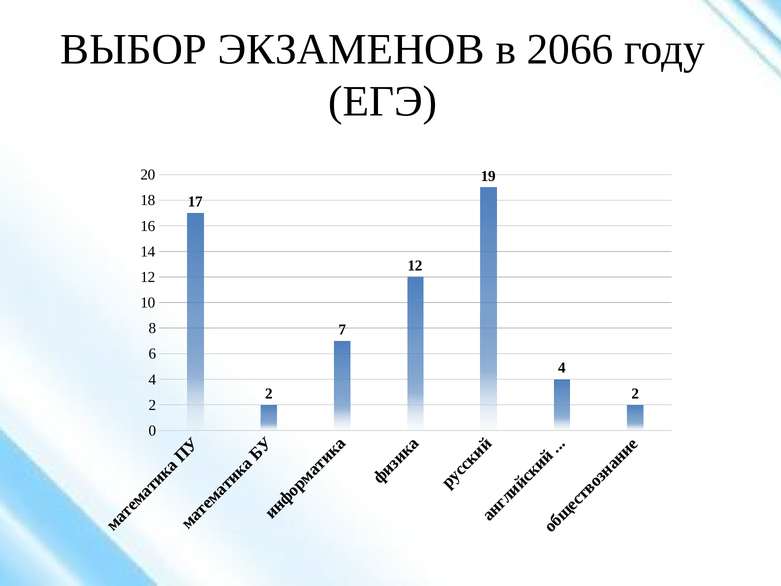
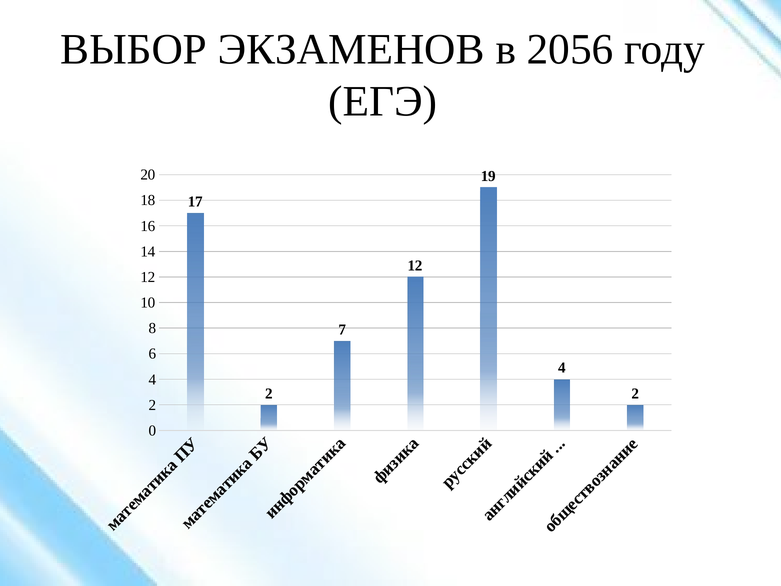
2066: 2066 -> 2056 (570, 50)
